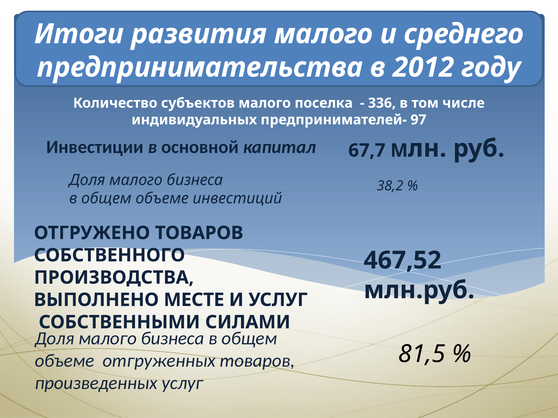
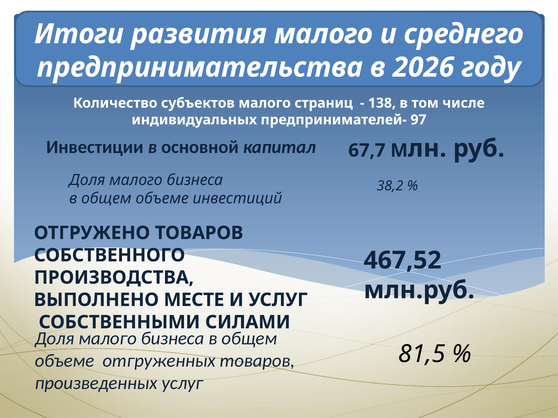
2012: 2012 -> 2026 (423, 68)
поселка: поселка -> страниц (324, 103)
336: 336 -> 138 (382, 103)
